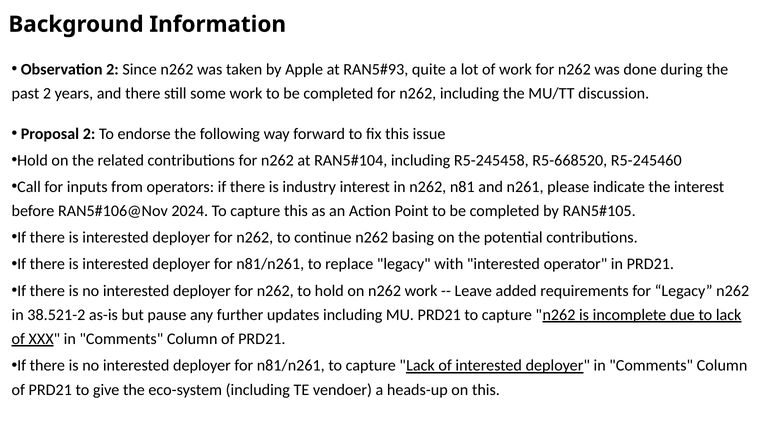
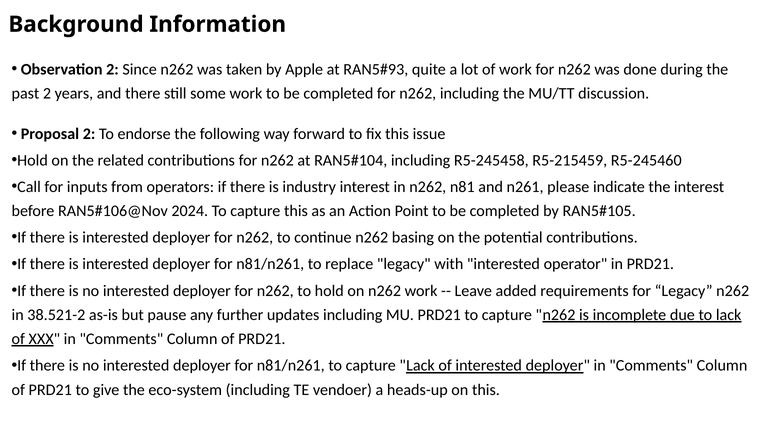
R5-668520: R5-668520 -> R5-215459 (570, 160)
